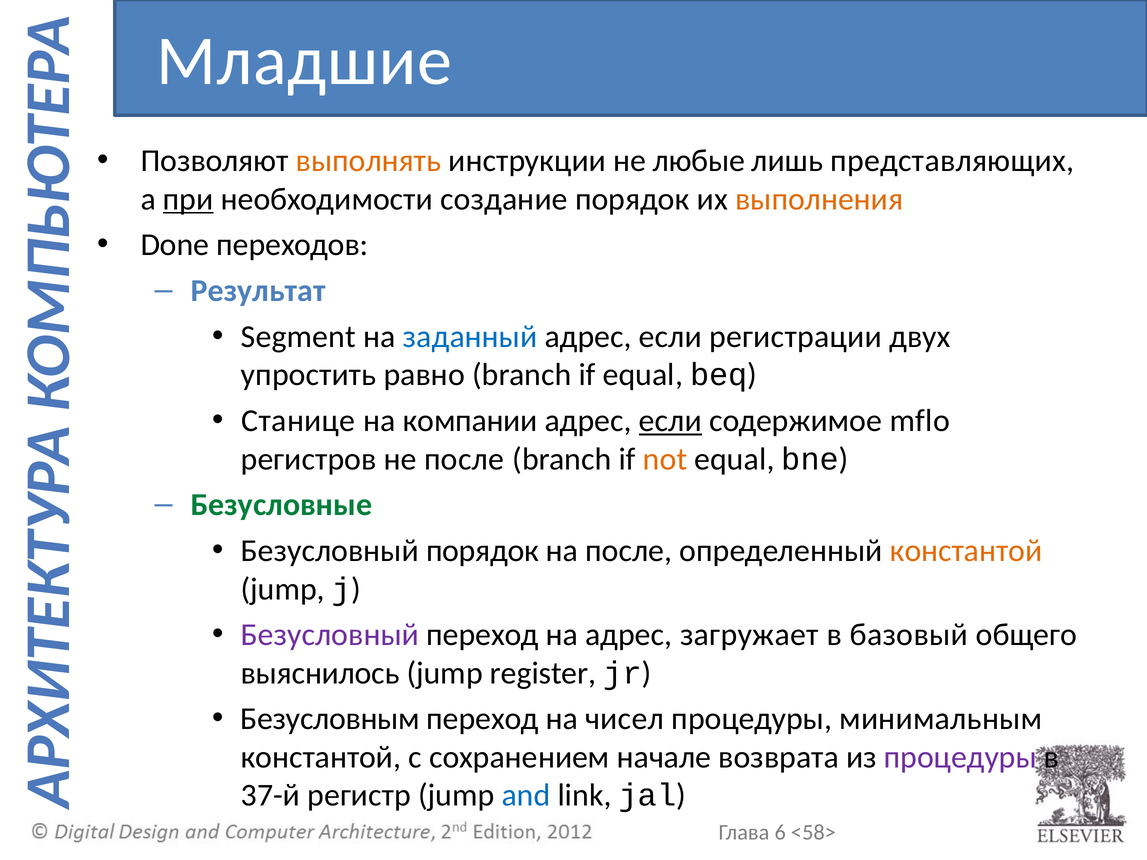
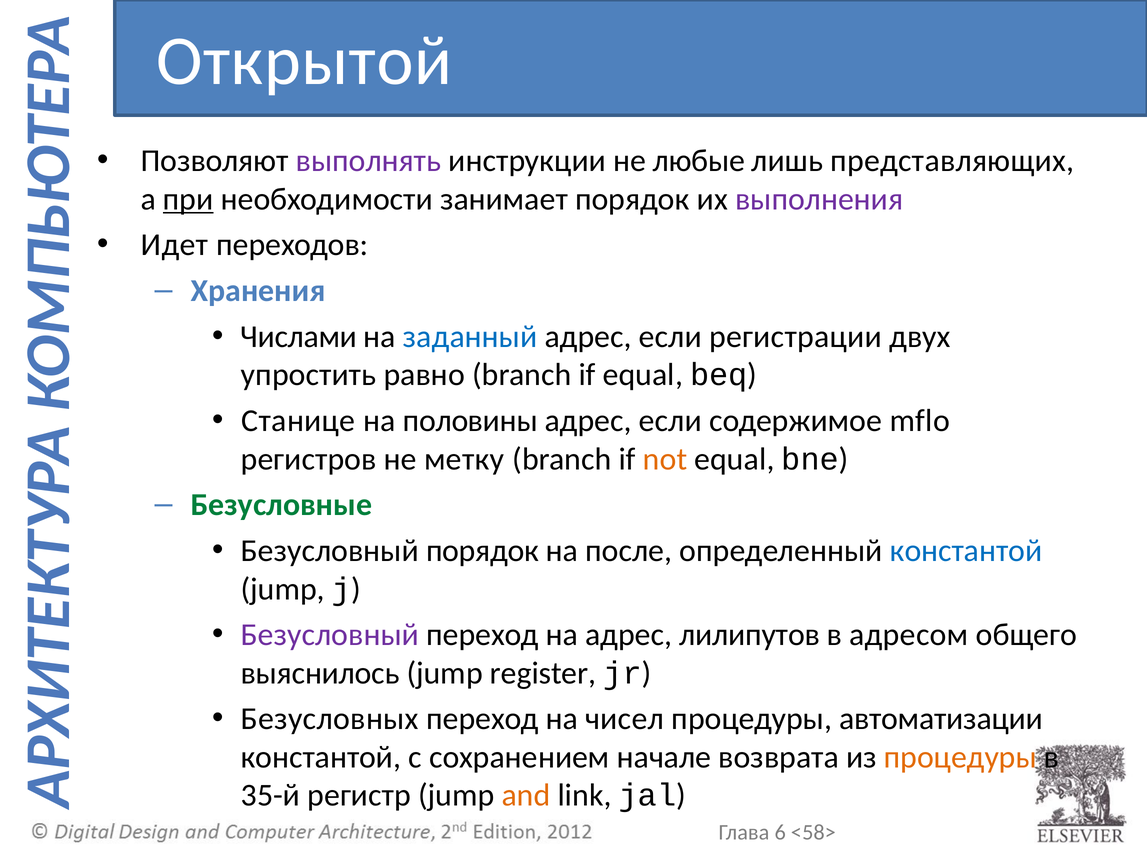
Младшие: Младшие -> Открытой (304, 61)
выполнять colour: orange -> purple (369, 161)
создание: создание -> занимает (504, 199)
выполнения colour: orange -> purple (819, 199)
Done: Done -> Идет (174, 245)
Результат: Результат -> Хранения (258, 291)
Segment: Segment -> Числами (299, 337)
компании: компании -> половины (470, 421)
если underline: present -> none (670, 421)
не после: после -> метку (464, 459)
константой colour: orange -> blue (966, 551)
загружает: загружает -> лилипутов (750, 635)
базовый: базовый -> адресом (909, 635)
Безусловным: Безусловным -> Безусловных (330, 719)
минимальным: минимальным -> автоматизации (941, 719)
процедуры colour: purple -> orange (960, 757)
37-й: 37-й -> 35-й (271, 796)
and colour: blue -> orange (526, 796)
